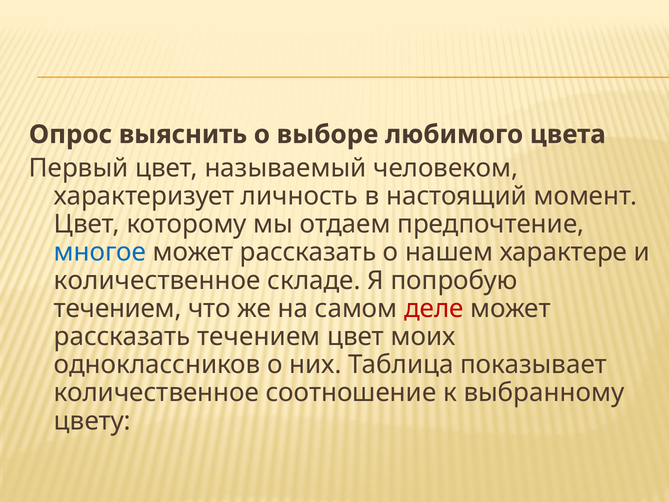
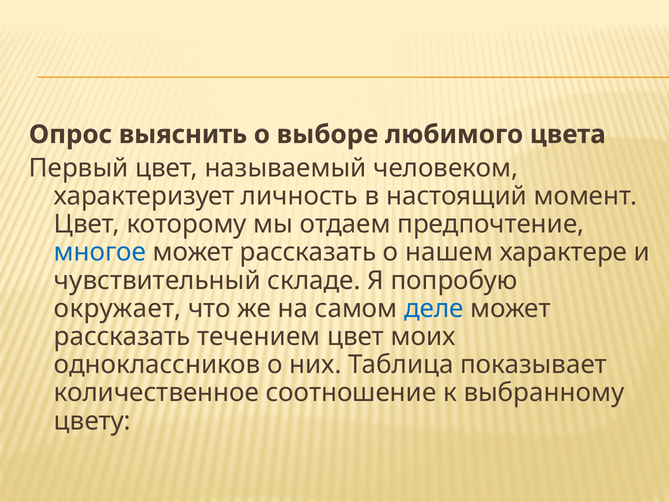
количественное: количественное -> чувствительный (157, 280)
течением: течением -> окружает (118, 308)
деле colour: red -> blue (434, 308)
